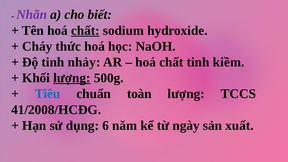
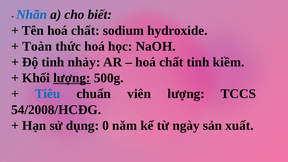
Nhãn colour: purple -> blue (32, 15)
chất underline: present -> none (85, 30)
Cháy: Cháy -> Toàn (37, 46)
toàn: toàn -> viên (139, 94)
41/2008/HCĐG: 41/2008/HCĐG -> 54/2008/HCĐG (56, 110)
6: 6 -> 0 (106, 125)
